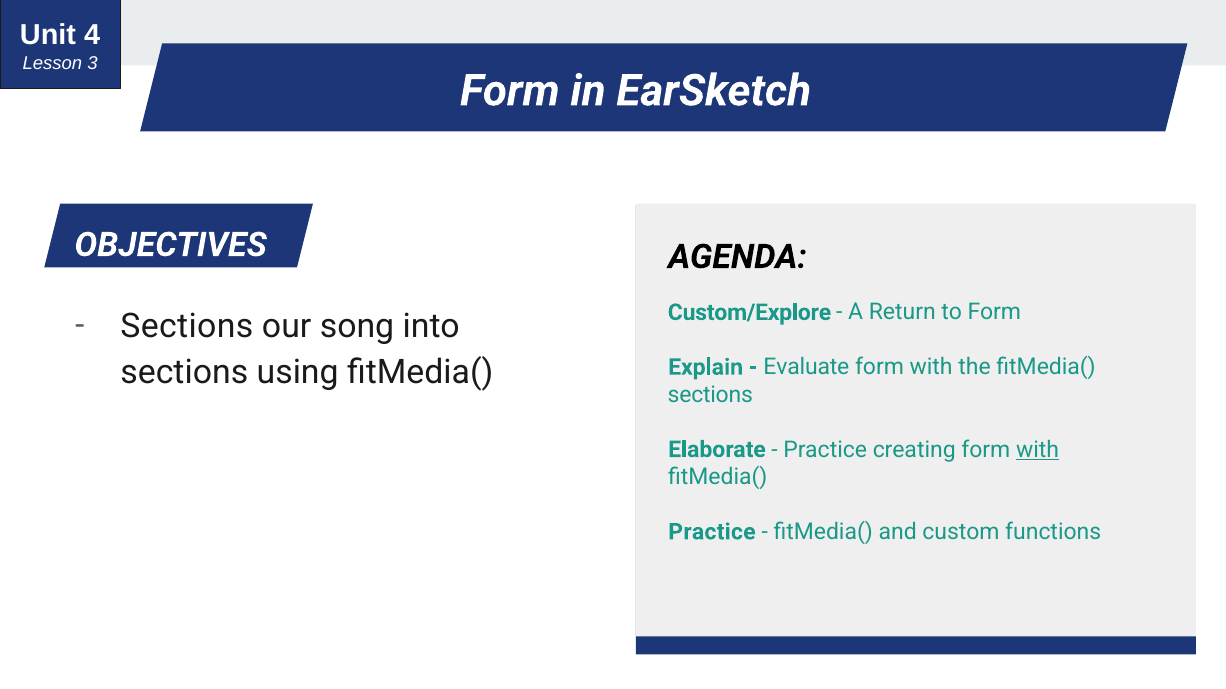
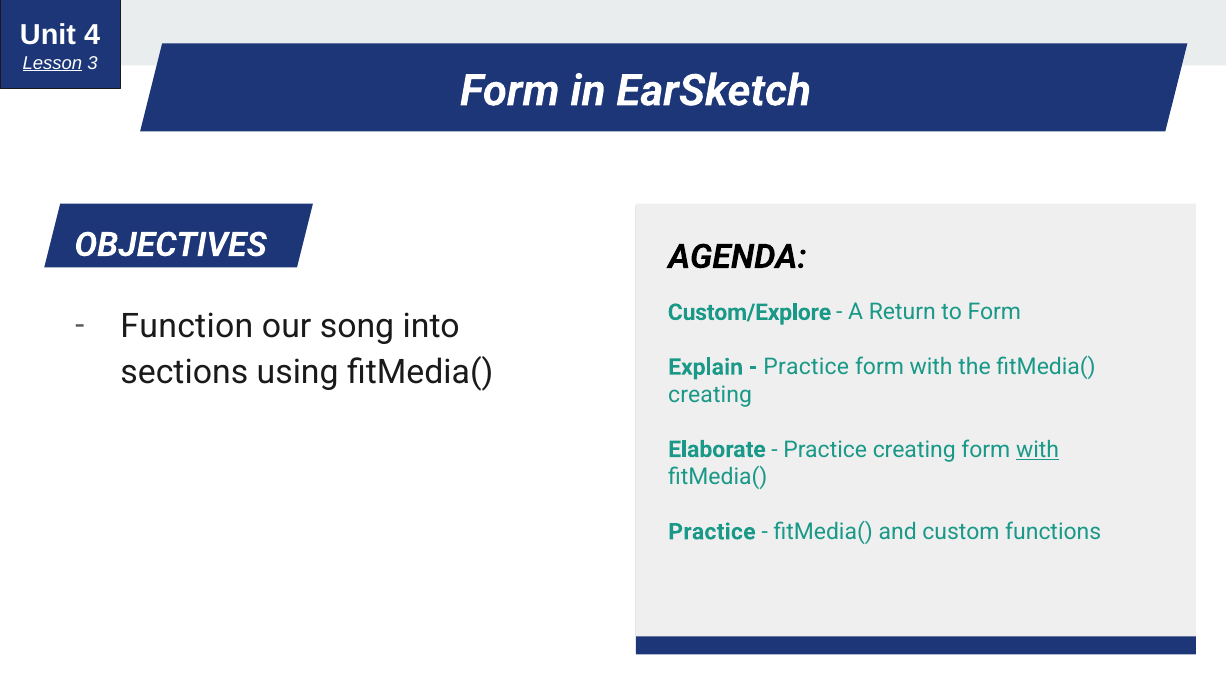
Lesson underline: none -> present (52, 63)
Sections: Sections -> Function (187, 326)
Evaluate: Evaluate -> Practice (806, 367)
sections: sections -> creating (710, 395)
